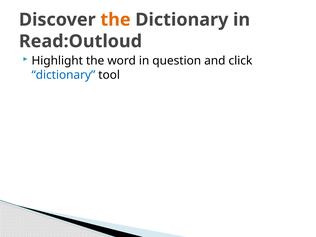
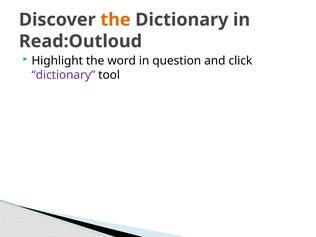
dictionary colour: blue -> purple (63, 75)
